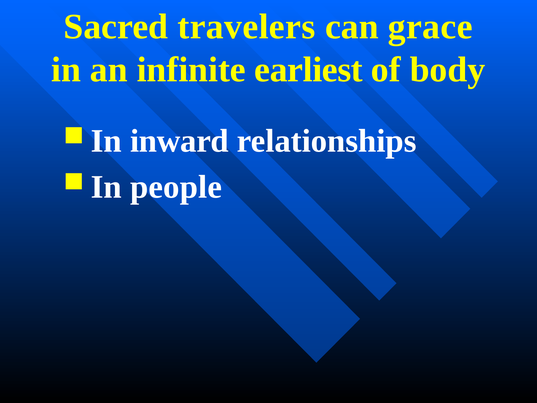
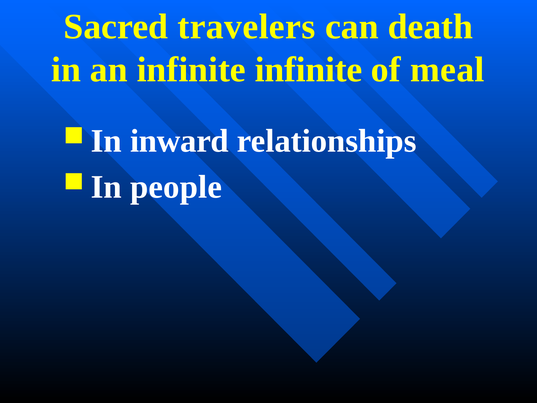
grace: grace -> death (430, 27)
infinite earliest: earliest -> infinite (309, 70)
body: body -> meal (447, 70)
